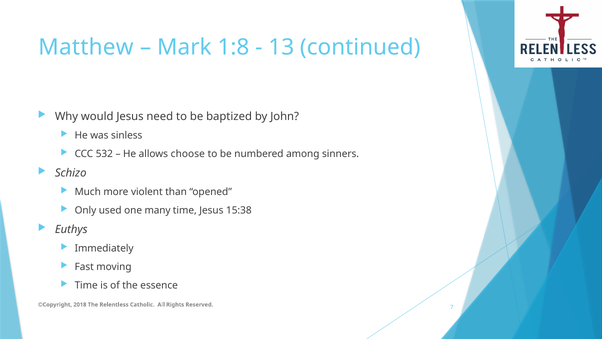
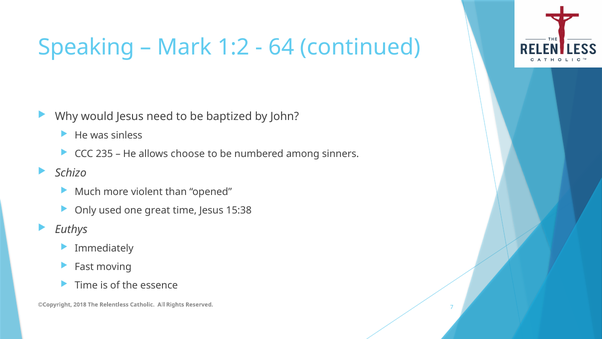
Matthew: Matthew -> Speaking (86, 47)
1:8: 1:8 -> 1:2 (233, 47)
13: 13 -> 64 (281, 47)
532: 532 -> 235 (104, 154)
many: many -> great (157, 210)
